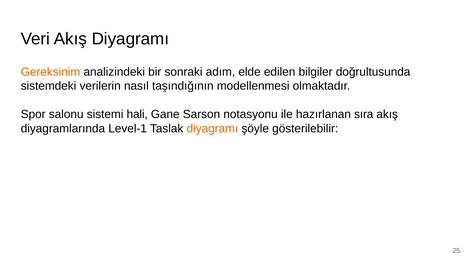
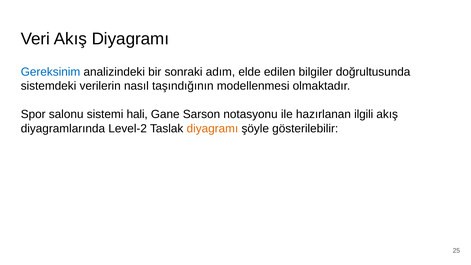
Gereksinim colour: orange -> blue (51, 72)
sıra: sıra -> ilgili (364, 114)
Level-1: Level-1 -> Level-2 (128, 128)
